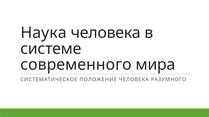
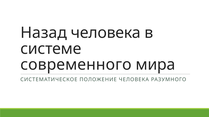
Наука: Наука -> Назад (44, 33)
